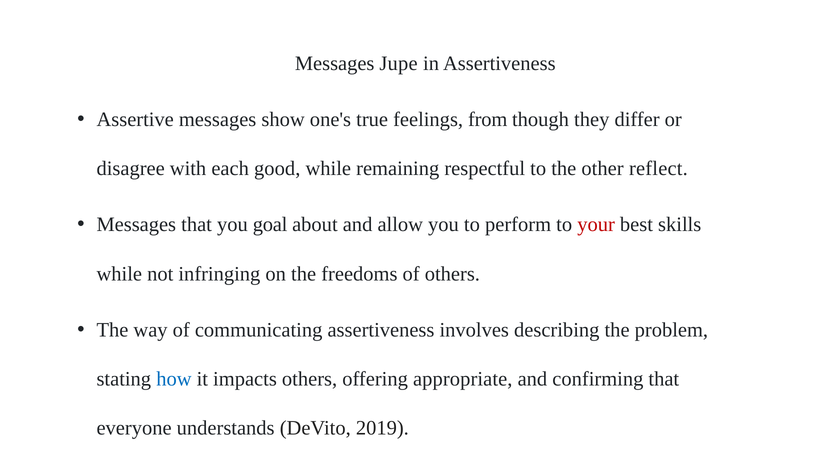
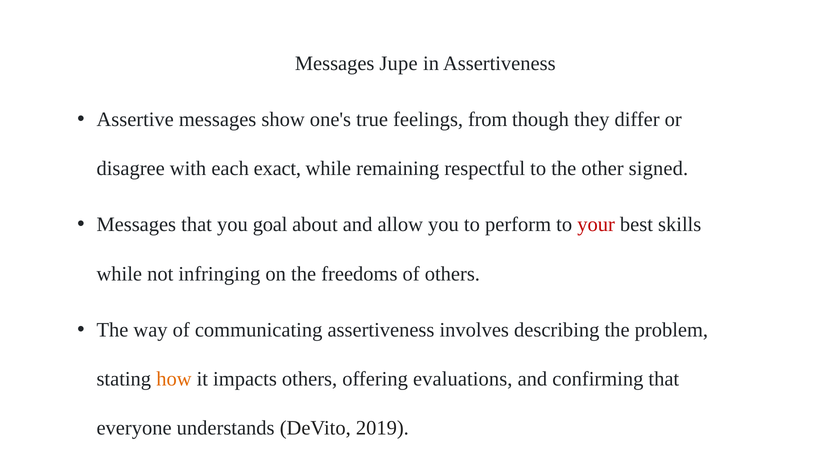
good: good -> exact (277, 169)
reflect: reflect -> signed (658, 169)
how colour: blue -> orange (174, 379)
appropriate: appropriate -> evaluations (463, 379)
